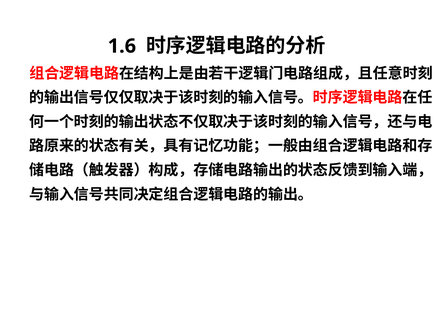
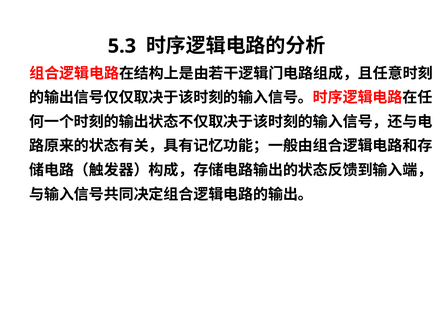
1.6: 1.6 -> 5.3 (122, 46)
